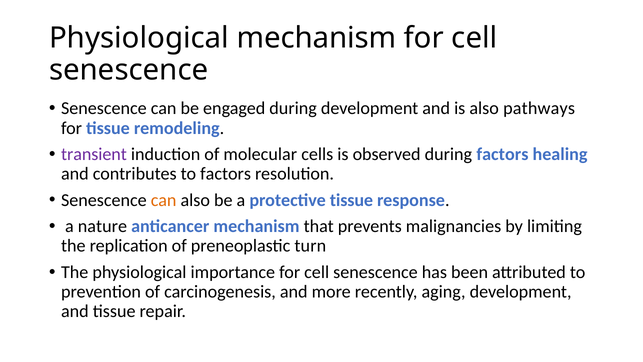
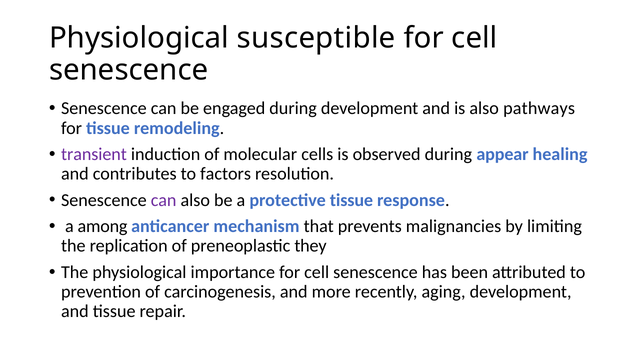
Physiological mechanism: mechanism -> susceptible (316, 38)
during factors: factors -> appear (502, 154)
can colour: orange -> purple (164, 200)
nature: nature -> among (103, 226)
turn: turn -> they (310, 246)
